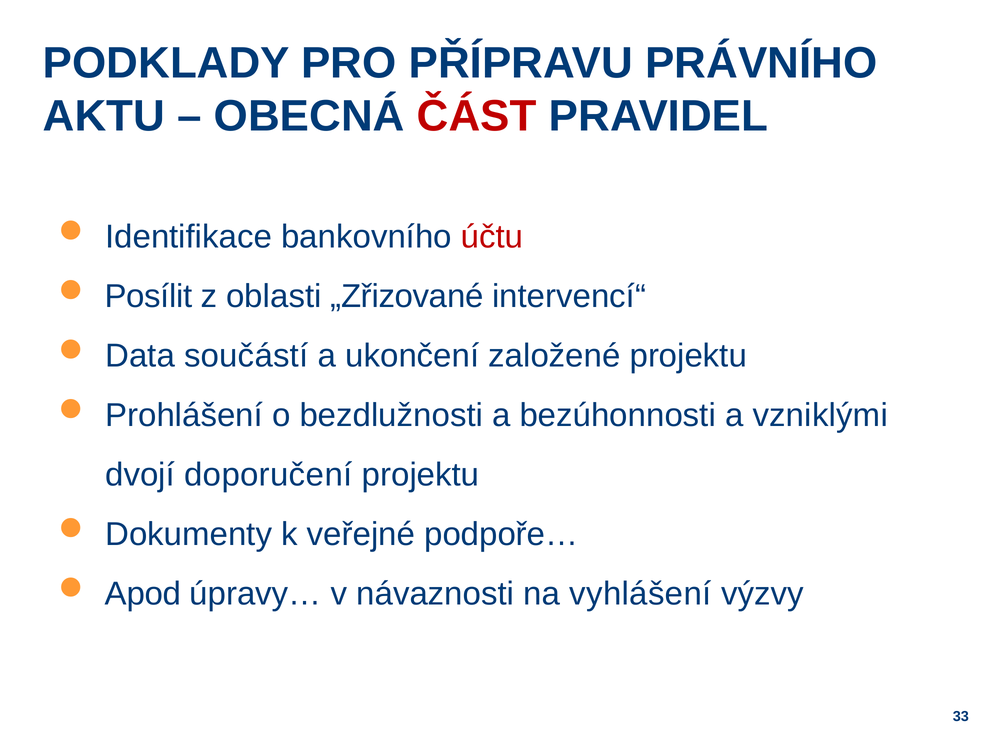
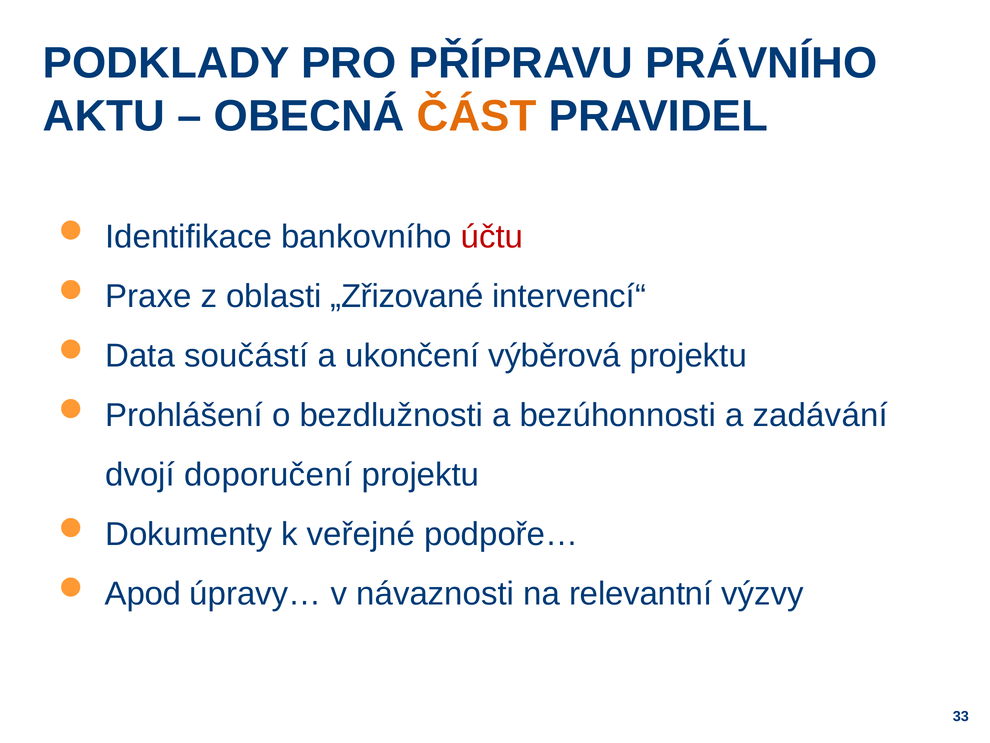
ČÁST colour: red -> orange (477, 116)
Posílit: Posílit -> Praxe (148, 296)
založené: založené -> výběrová (555, 356)
vzniklými: vzniklými -> zadávání (820, 415)
vyhlášení: vyhlášení -> relevantní (641, 593)
